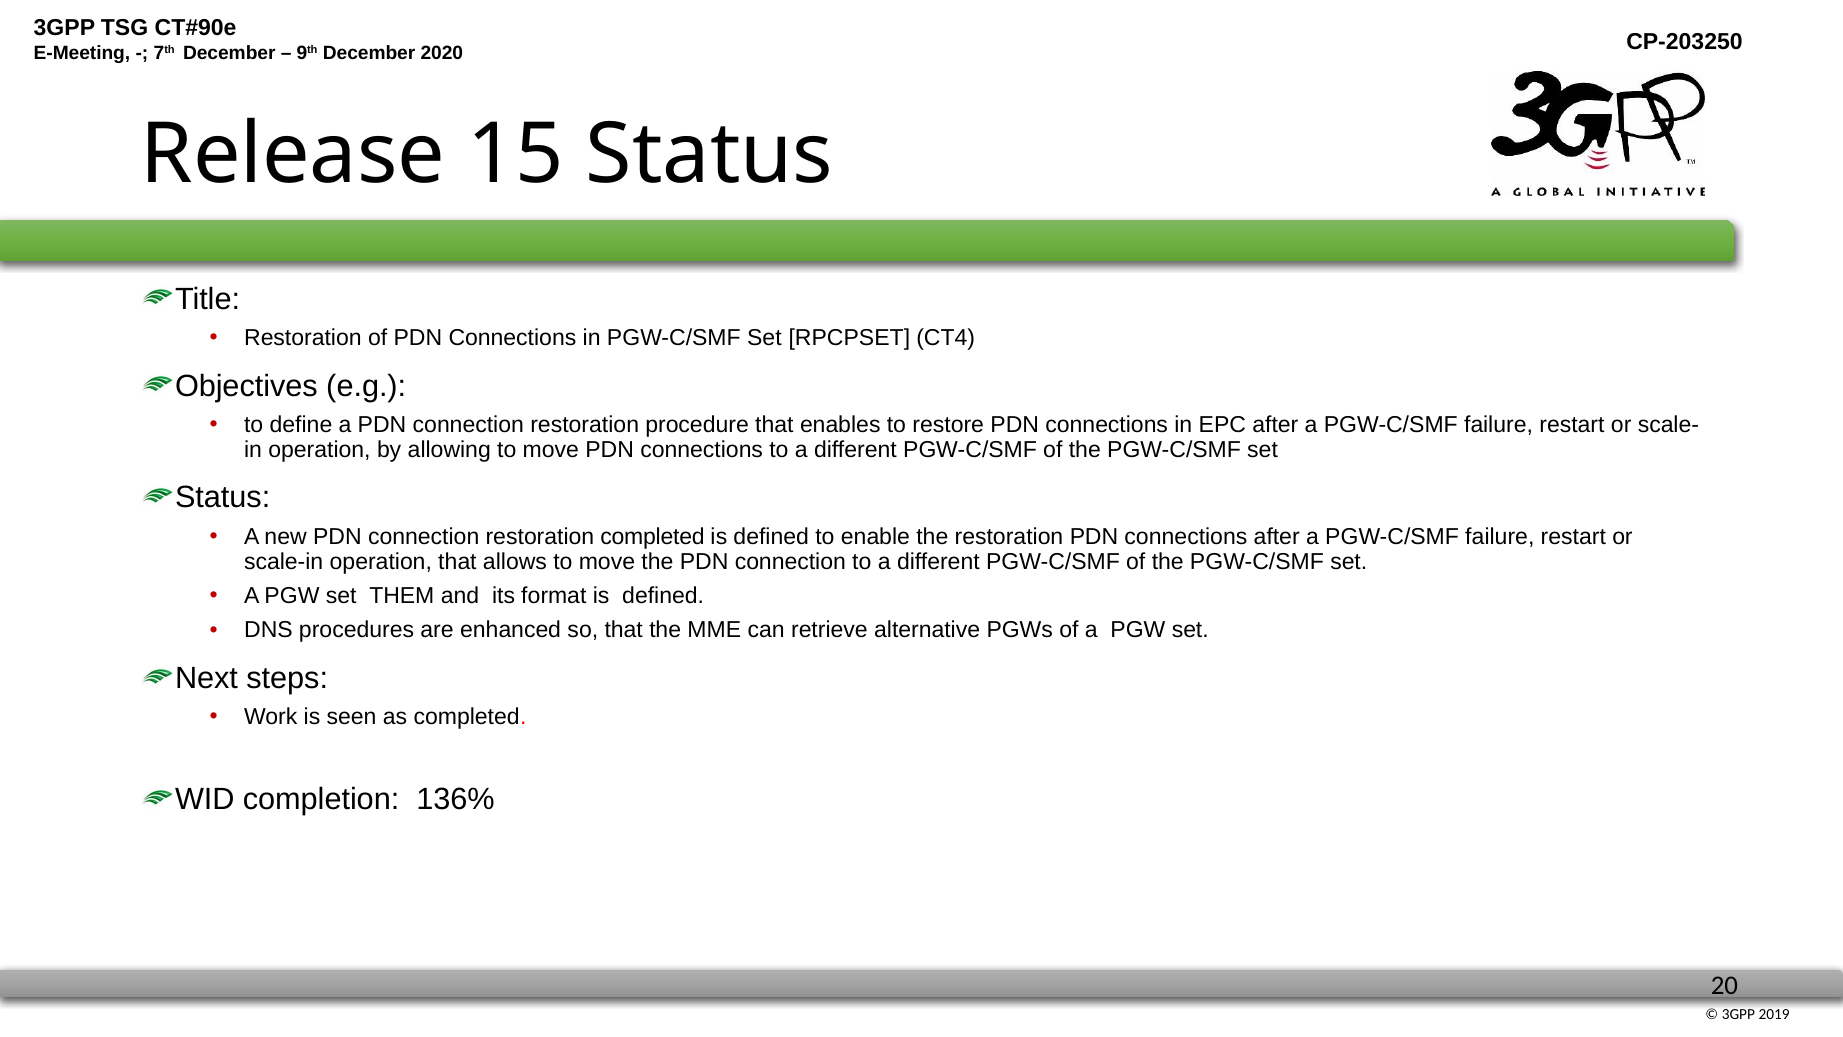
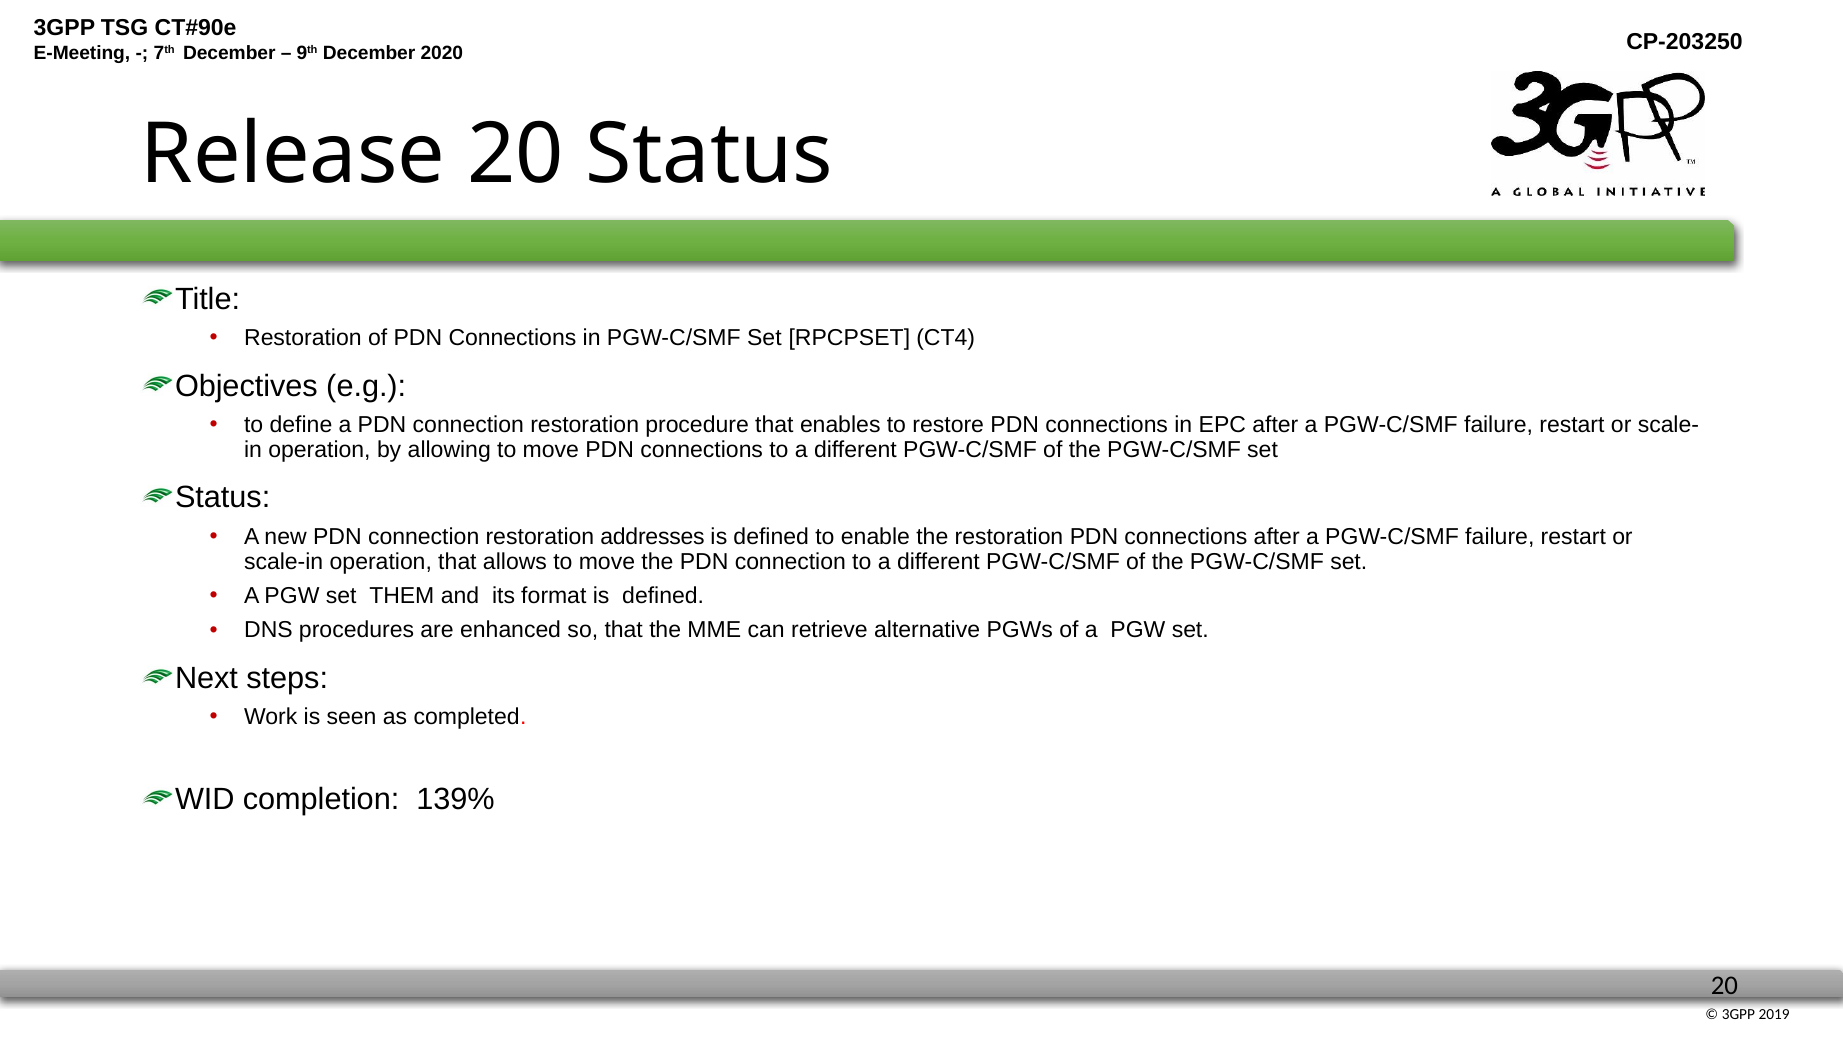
Release 15: 15 -> 20 (516, 155)
restoration completed: completed -> addresses (653, 536)
136%: 136% -> 139% (456, 800)
